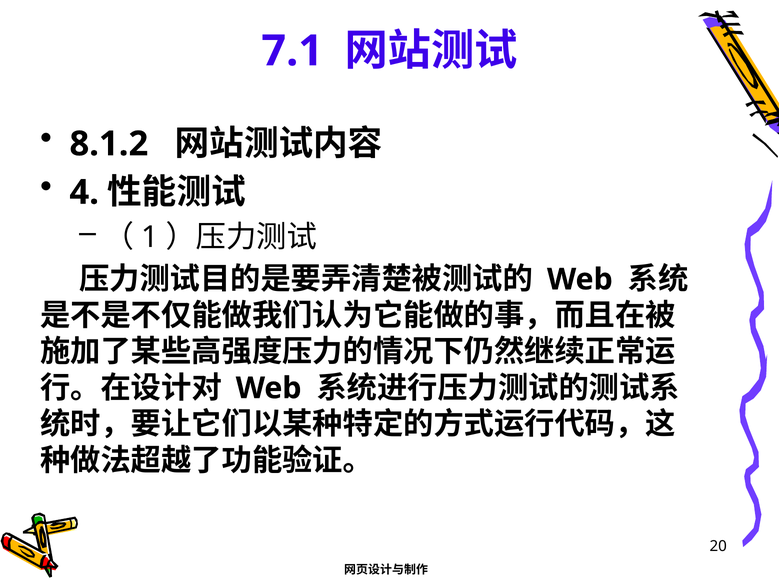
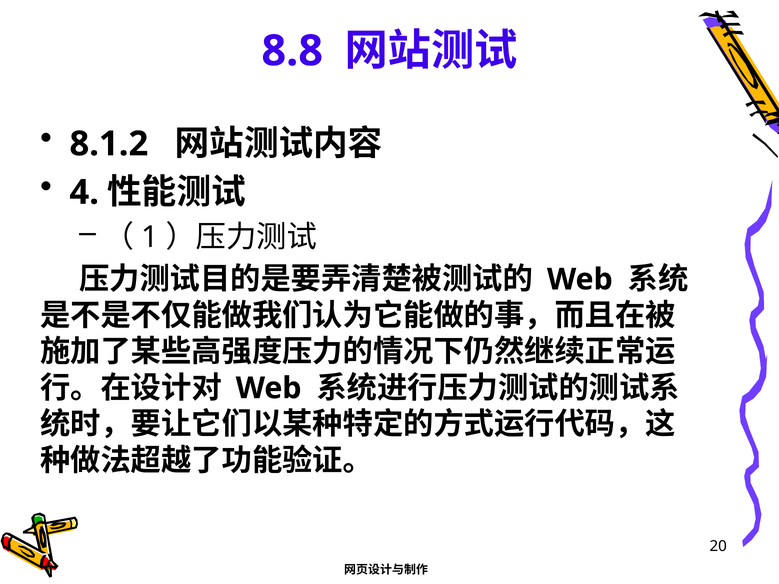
7.1: 7.1 -> 8.8 (292, 51)
